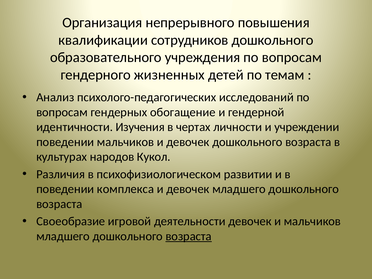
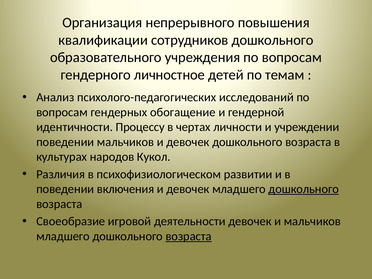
жизненных: жизненных -> личностное (169, 75)
Изучения: Изучения -> Процессу (140, 127)
комплекса: комплекса -> включения (126, 189)
дошкольного underline: none -> present (304, 189)
